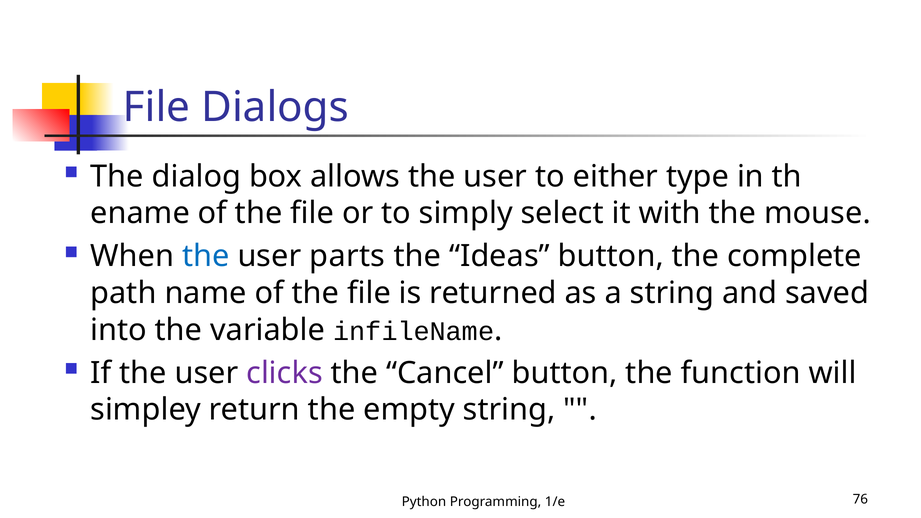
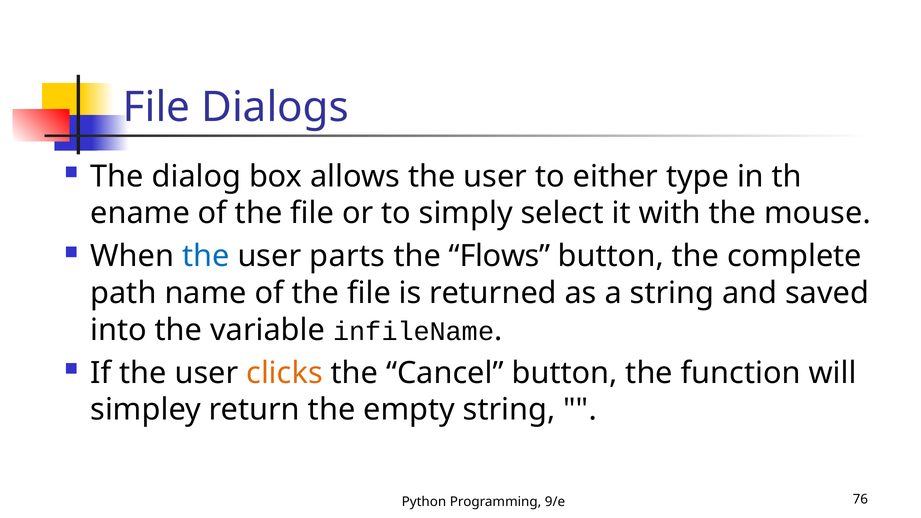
Ideas: Ideas -> Flows (500, 256)
clicks colour: purple -> orange (285, 373)
1/e: 1/e -> 9/e (555, 502)
